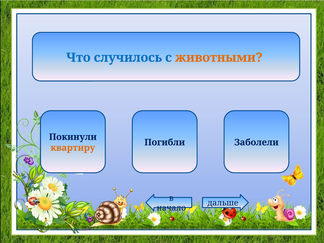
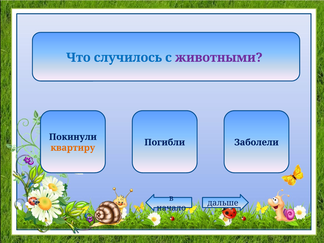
животными colour: orange -> purple (219, 58)
